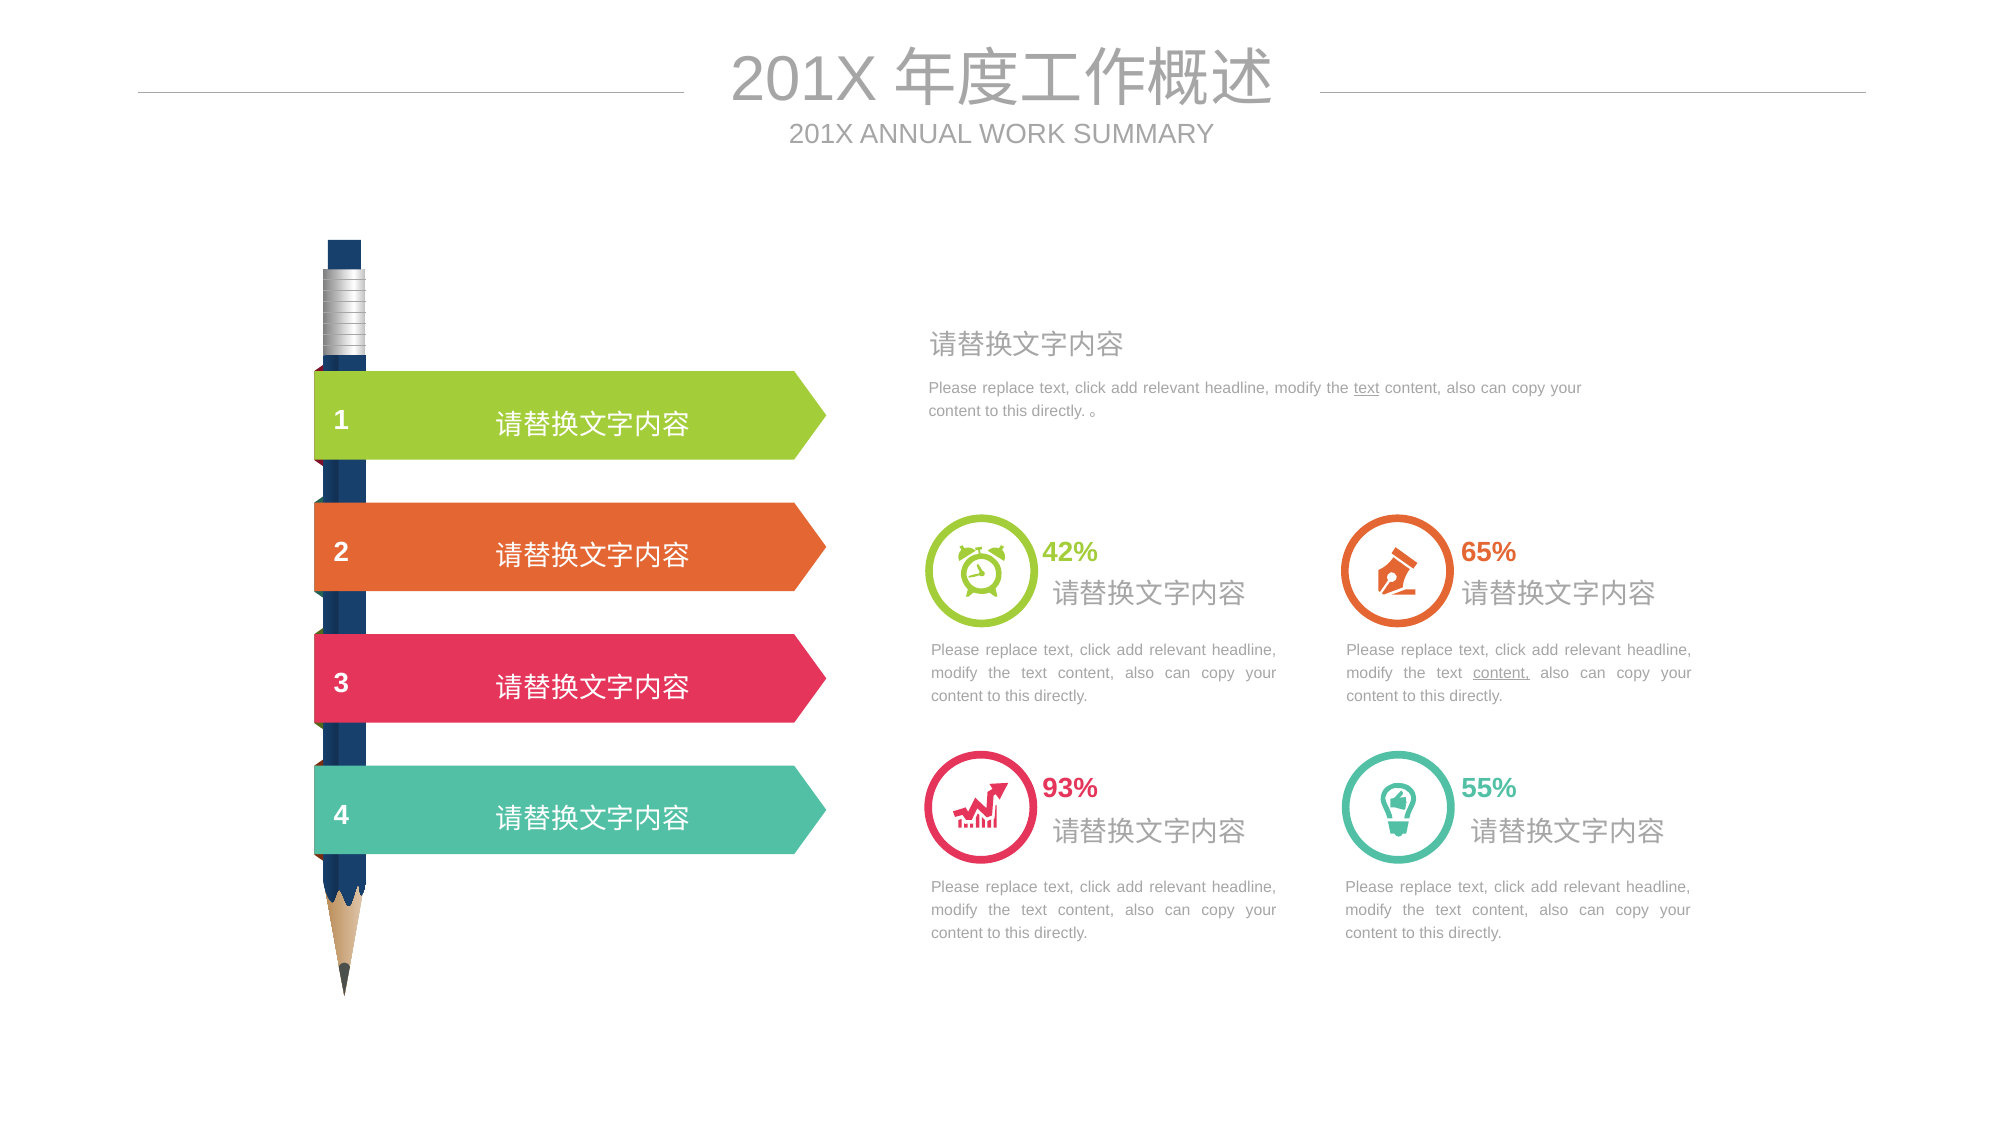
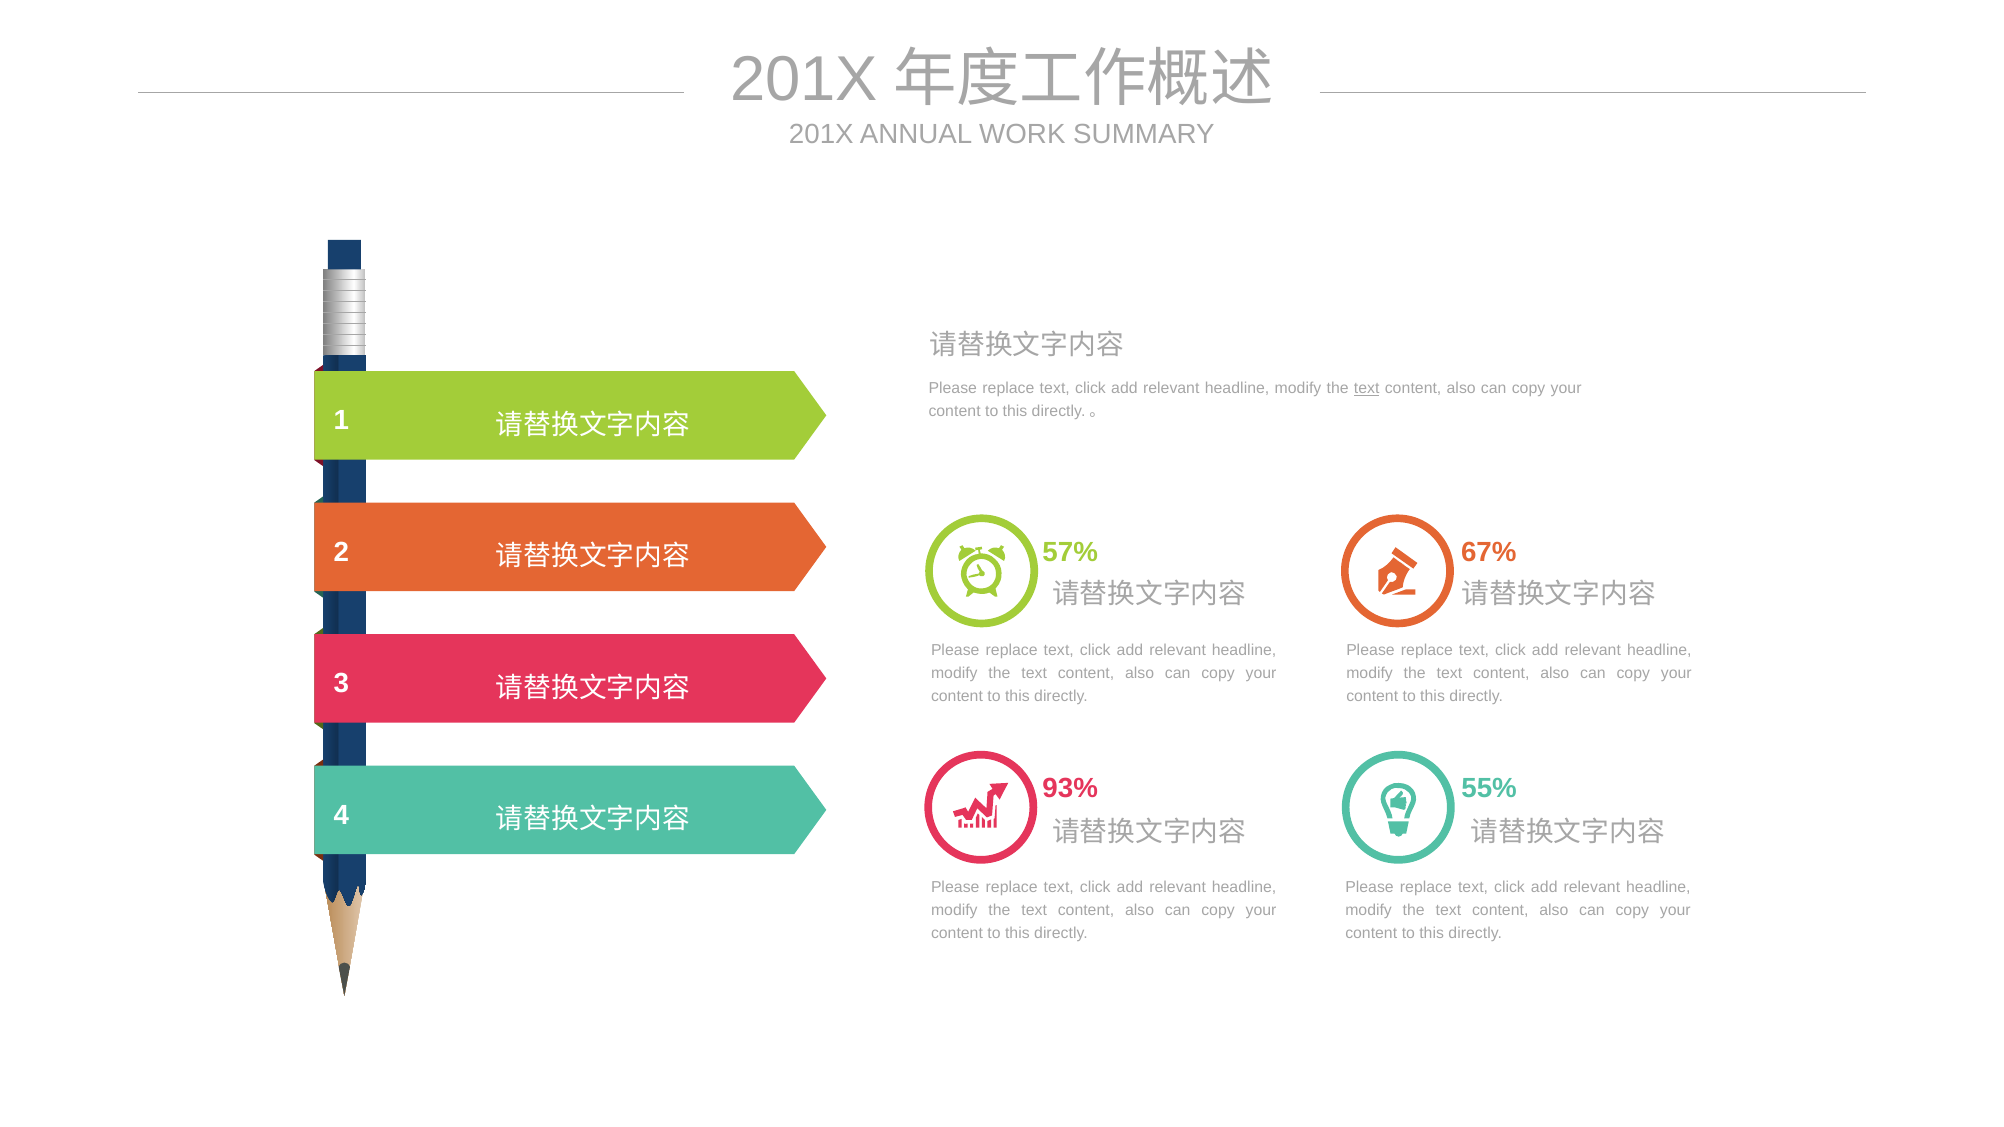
42%: 42% -> 57% (1070, 553)
65%: 65% -> 67% (1489, 553)
content underline: present -> none (1501, 673)
